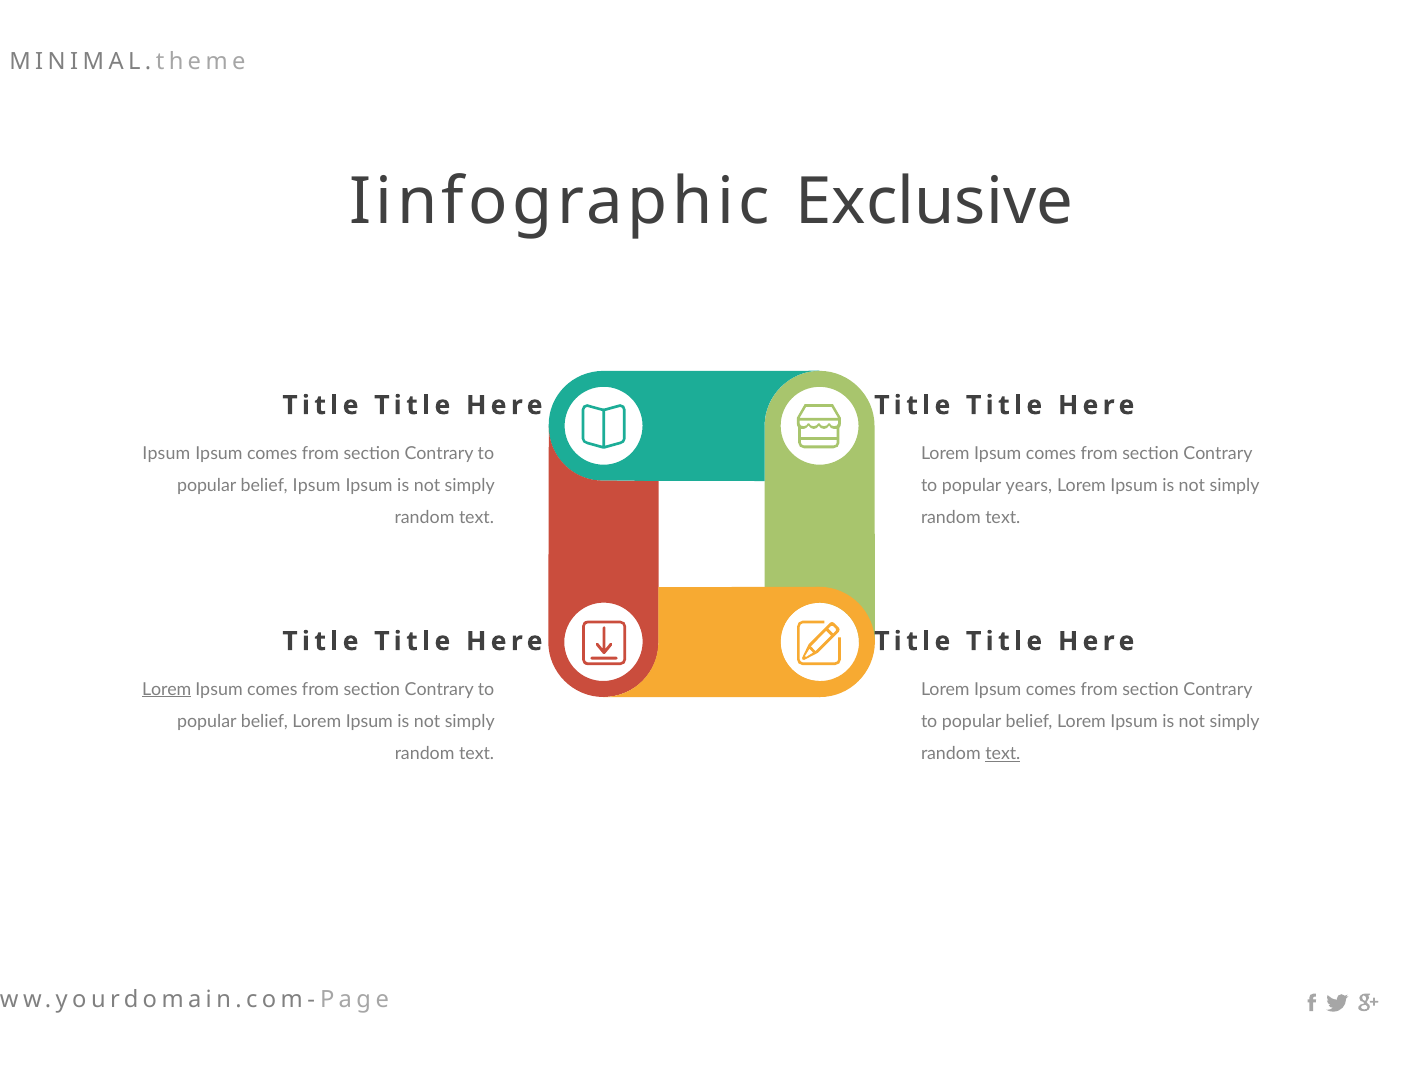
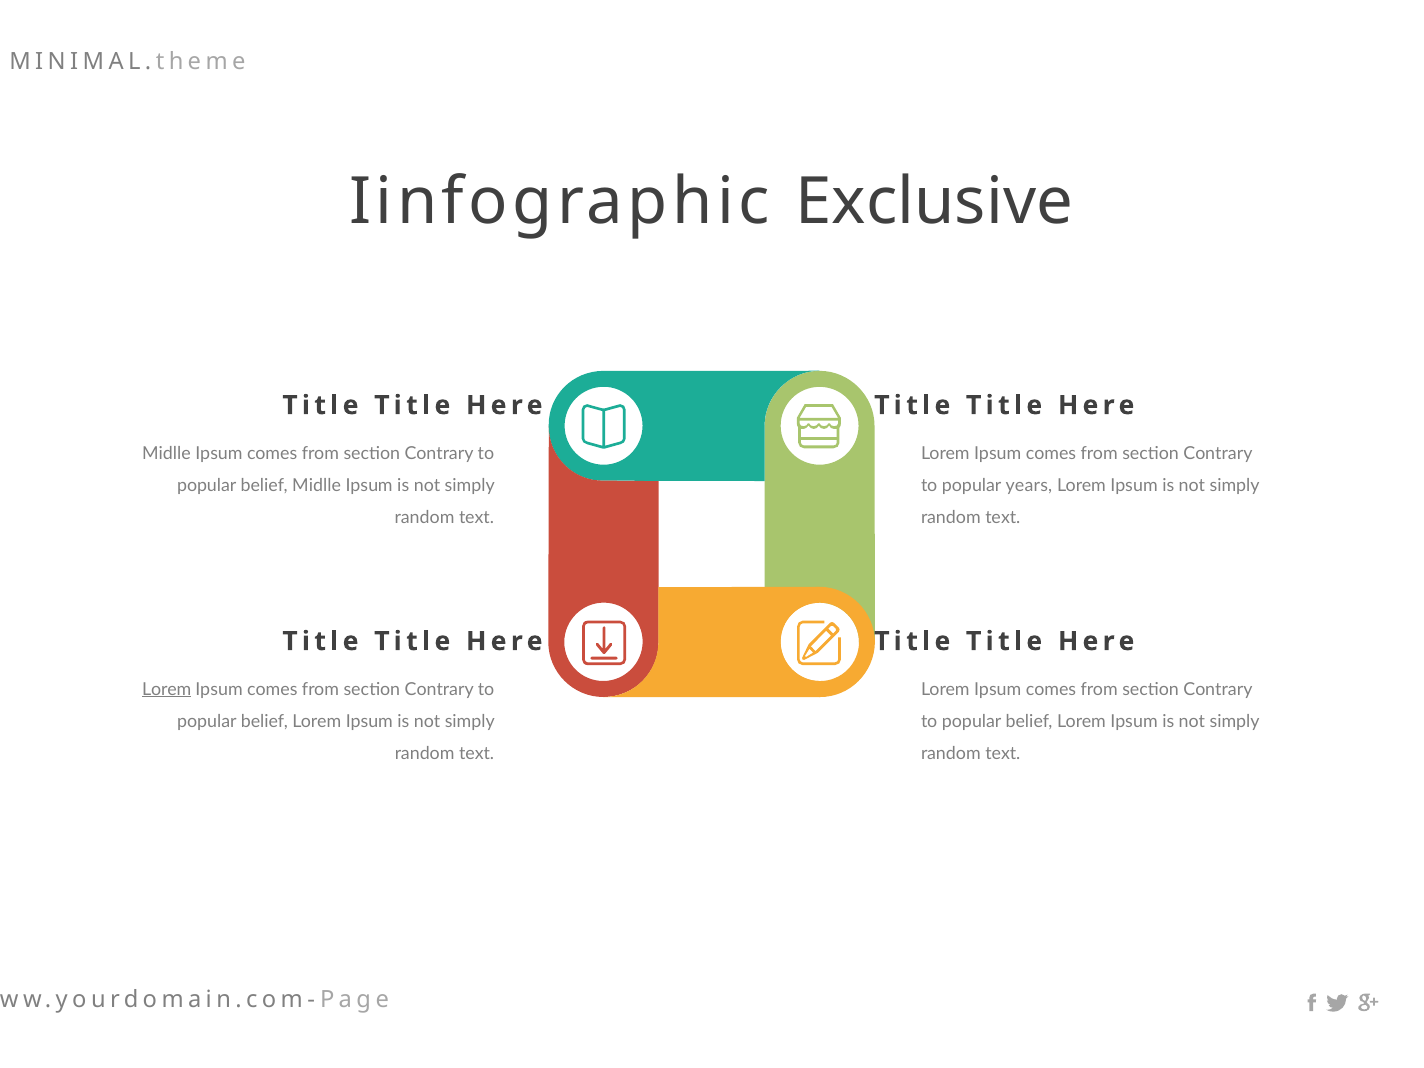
Ipsum: Ipsum -> Midlle (166, 453)
belief Ipsum: Ipsum -> Midlle (317, 485)
text underline: present -> none (1003, 753)
